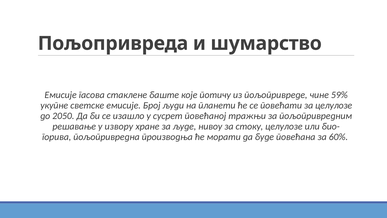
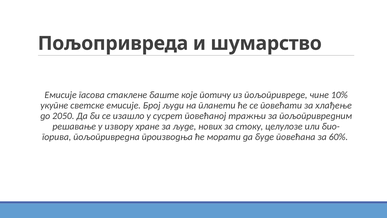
59%: 59% -> 10% (339, 95)
за целулозе: целулозе -> хлађење (334, 105)
нивоу: нивоу -> нових (210, 126)
